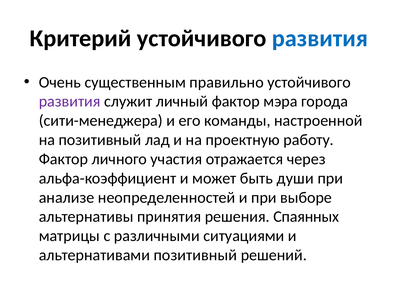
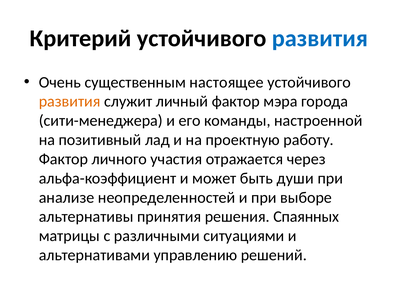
правильно: правильно -> настоящее (227, 82)
развития colour: purple -> orange (70, 102)
альтернативами позитивный: позитивный -> управлению (195, 256)
